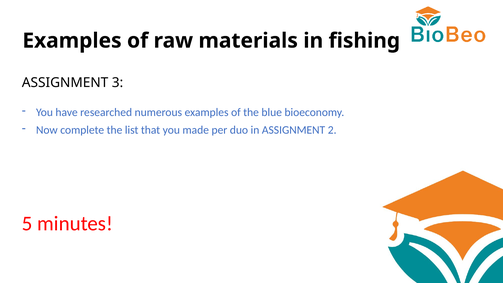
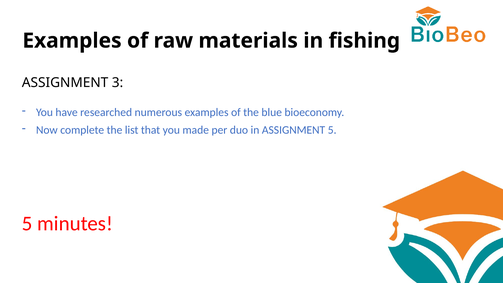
ASSIGNMENT 2: 2 -> 5 (332, 130)
